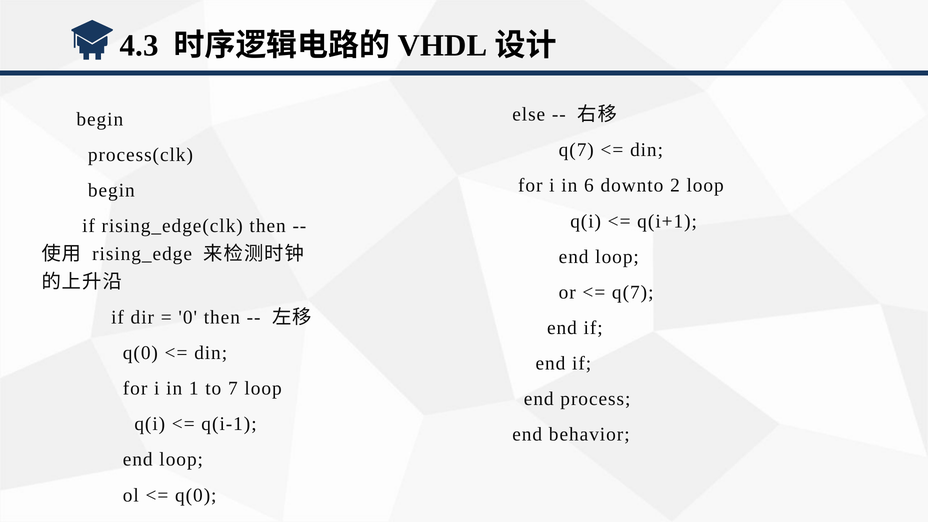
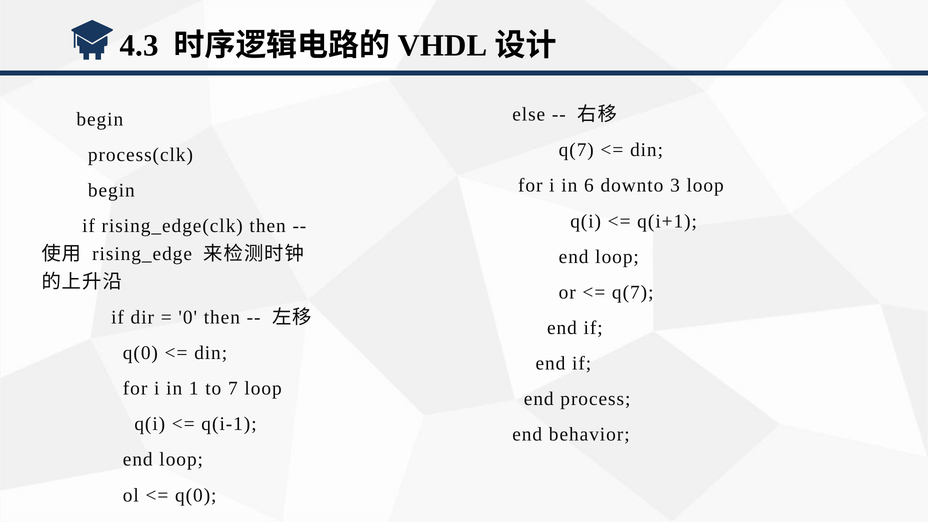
2: 2 -> 3 (675, 186)
